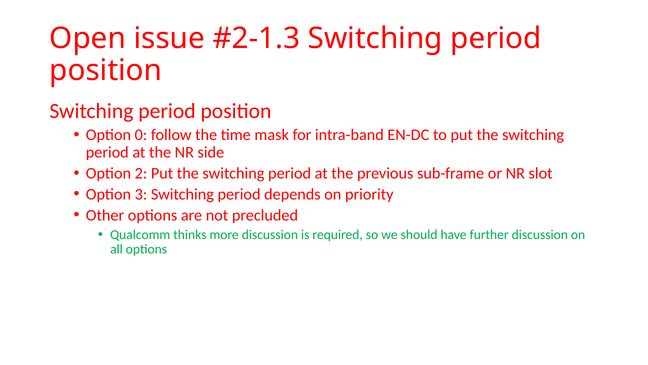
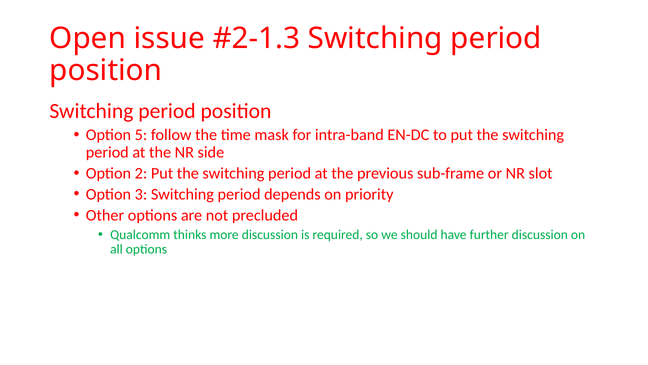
0: 0 -> 5 (141, 135)
